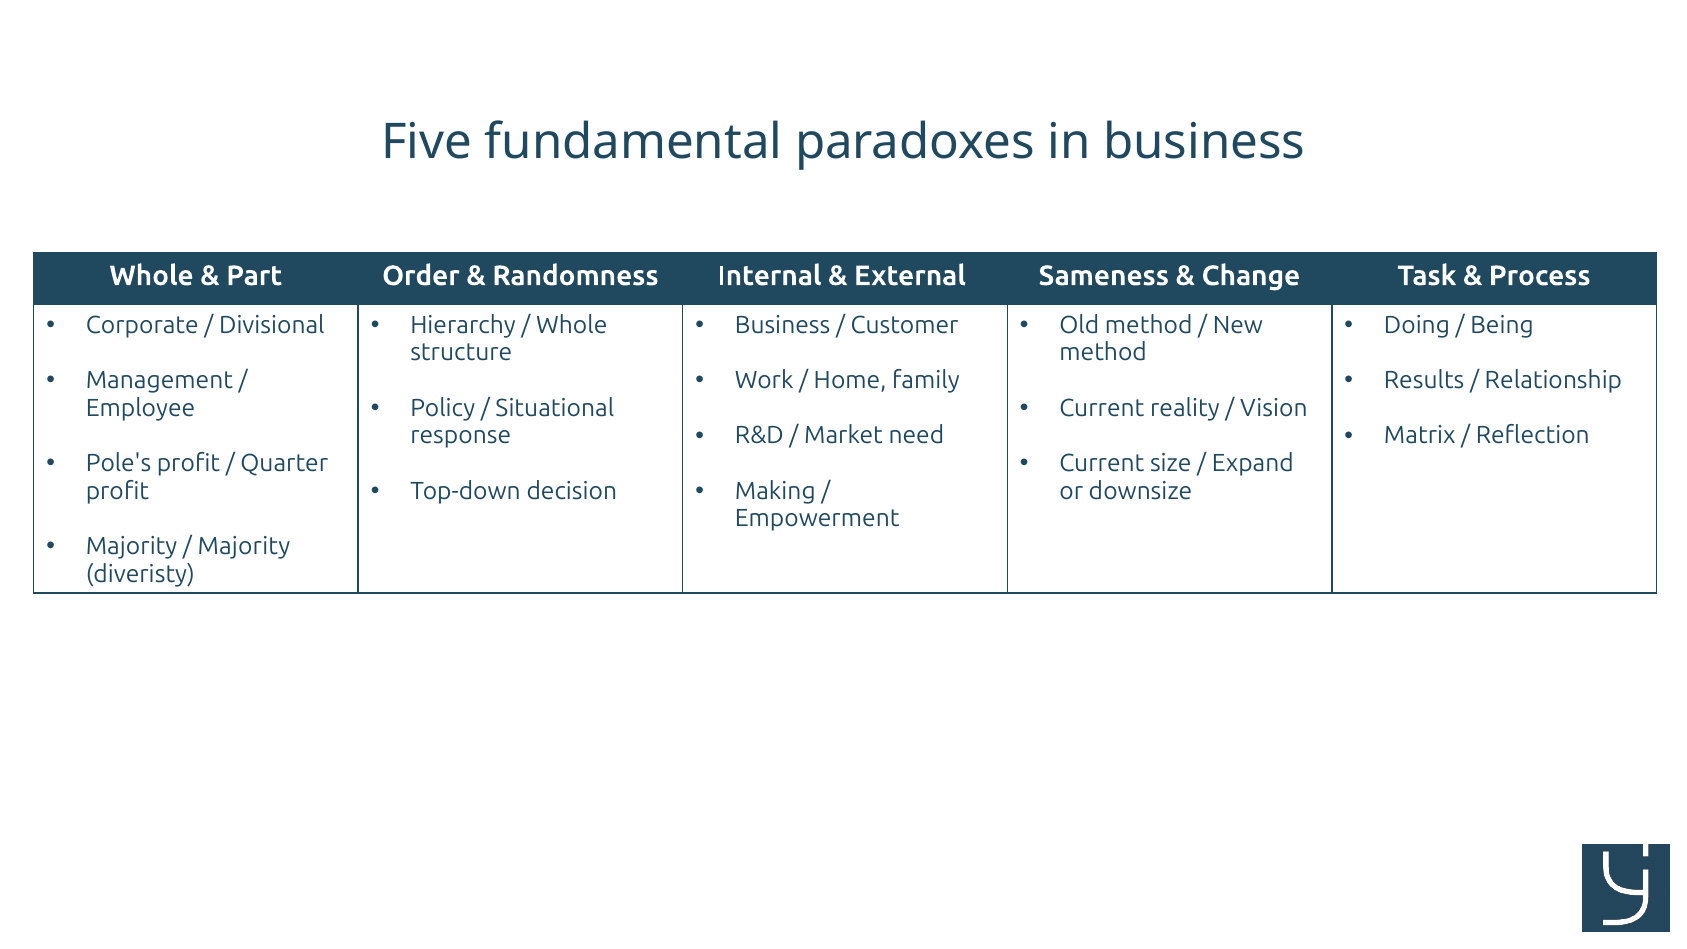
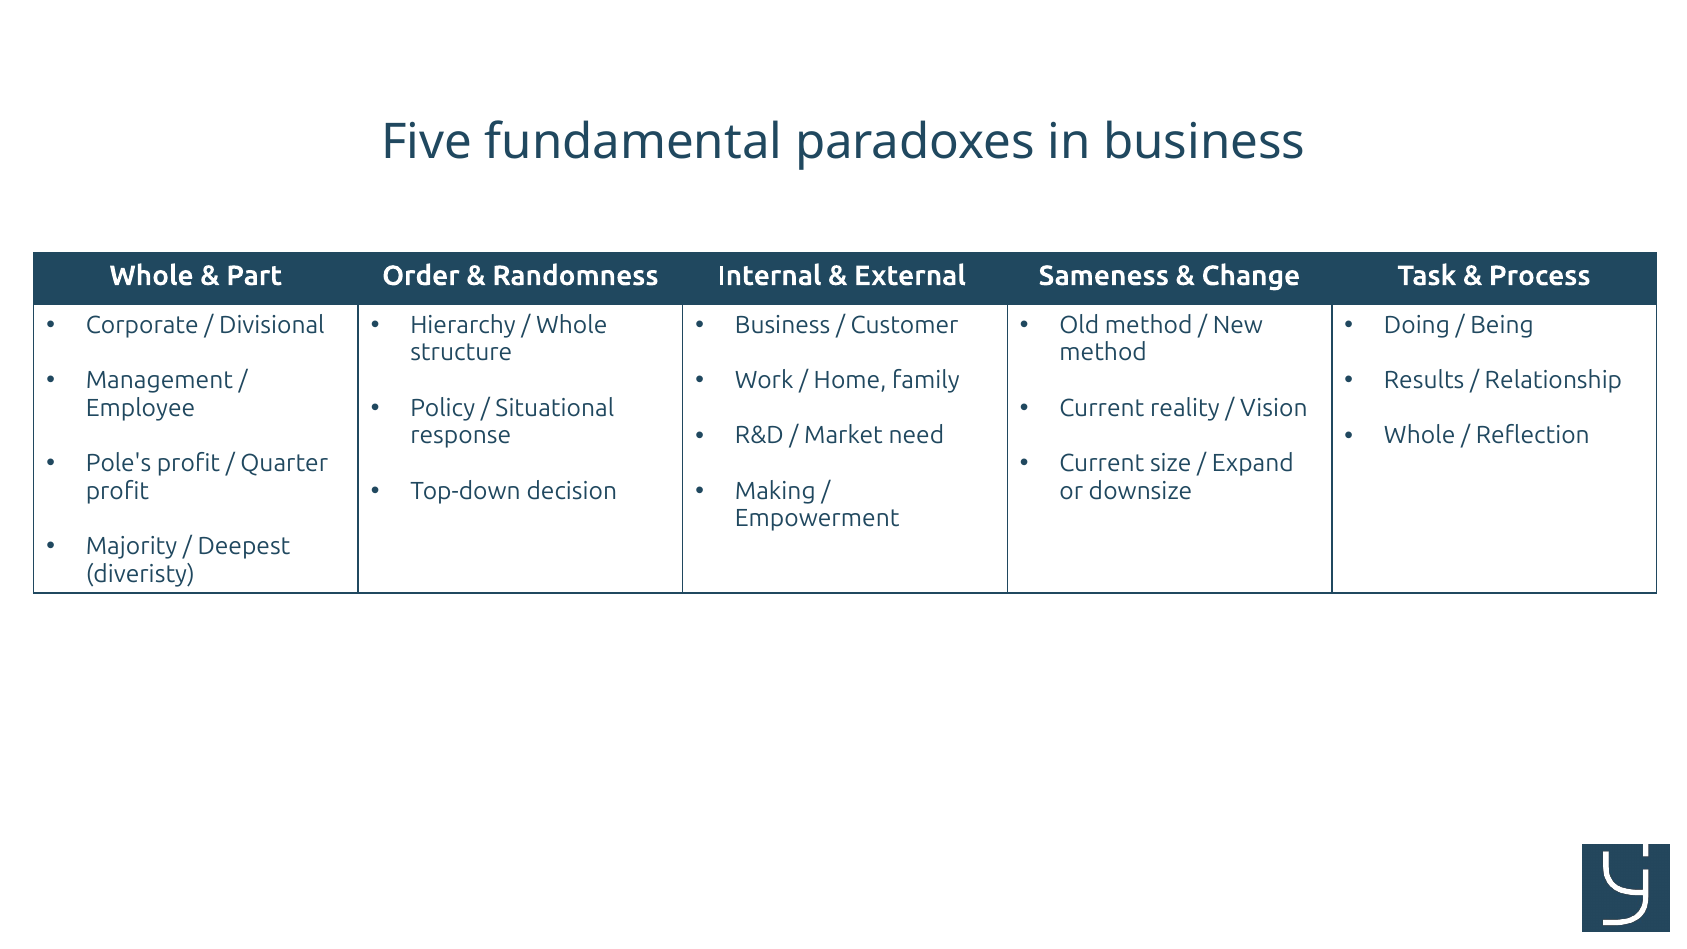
Matrix: Matrix -> Whole (1420, 436)
Majority: Majority -> Deepest (244, 546)
